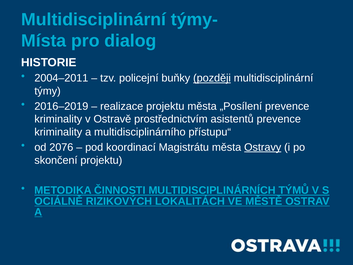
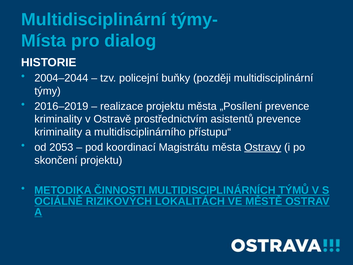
2004–2011: 2004–2011 -> 2004–2044 (61, 78)
později underline: present -> none (212, 78)
2076: 2076 -> 2053 (61, 147)
